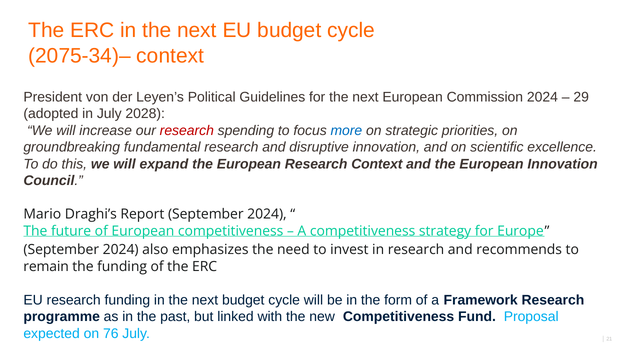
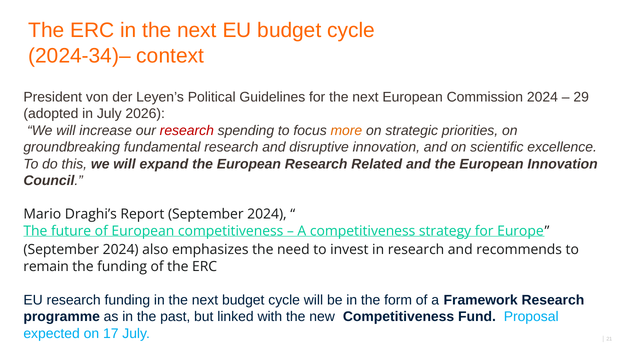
2075-34)–: 2075-34)– -> 2024-34)– (80, 56)
2028: 2028 -> 2026 (145, 114)
more colour: blue -> orange (346, 131)
Research Context: Context -> Related (377, 164)
76: 76 -> 17 (111, 334)
